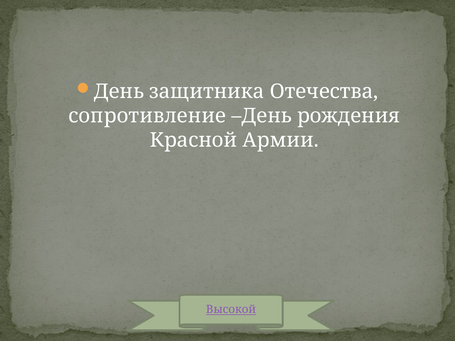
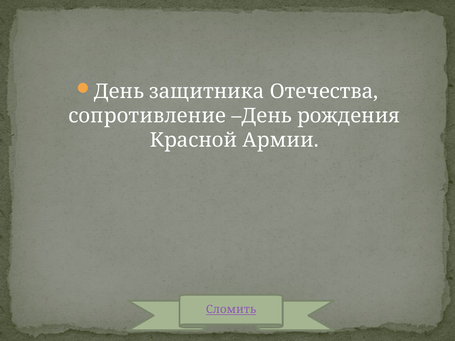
Высокой: Высокой -> Сломить (231, 310)
